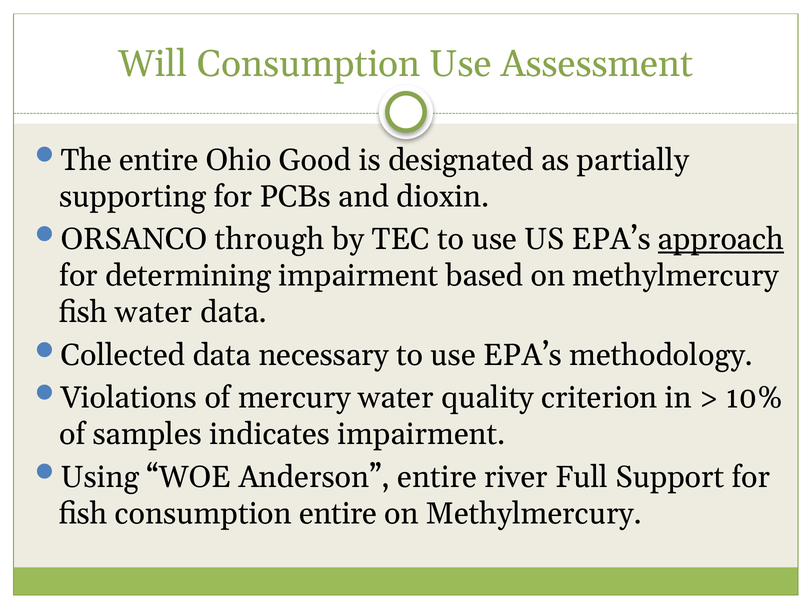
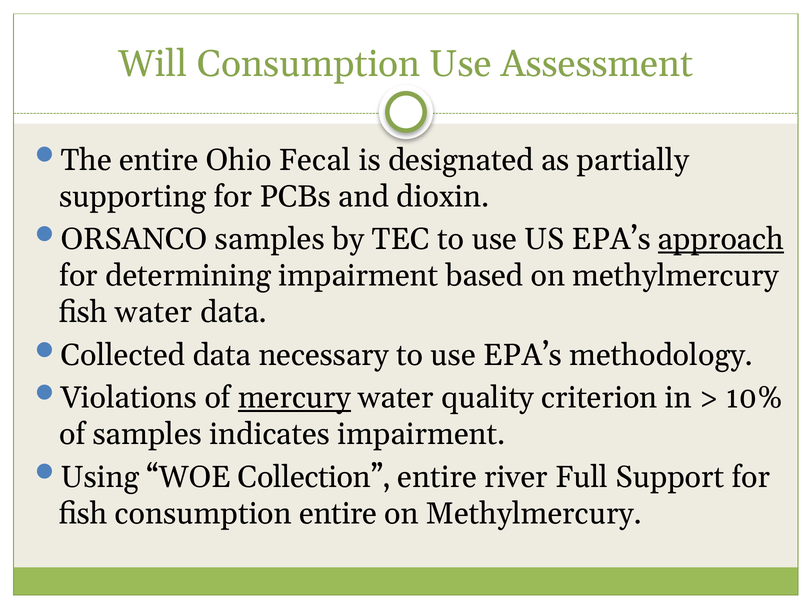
Good: Good -> Fecal (315, 160)
ORSANCO through: through -> samples (270, 239)
mercury underline: none -> present (294, 398)
Anderson: Anderson -> Collection (314, 477)
